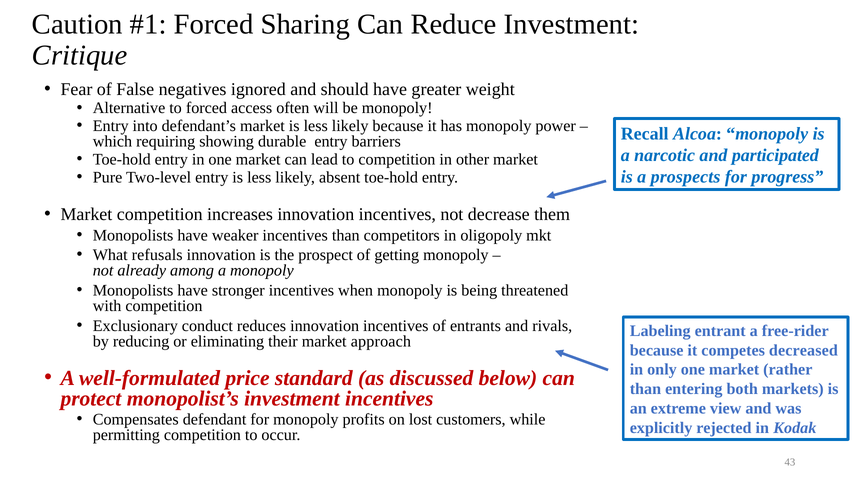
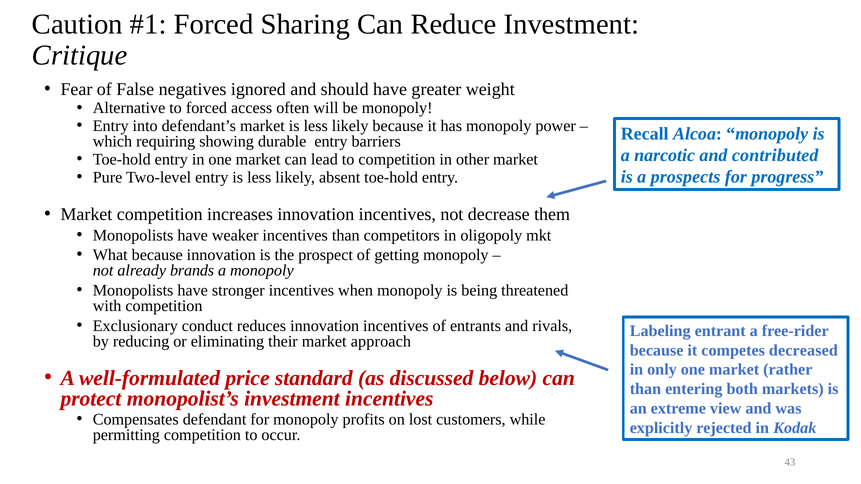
participated: participated -> contributed (775, 155)
What refusals: refusals -> because (157, 255)
among: among -> brands (192, 271)
